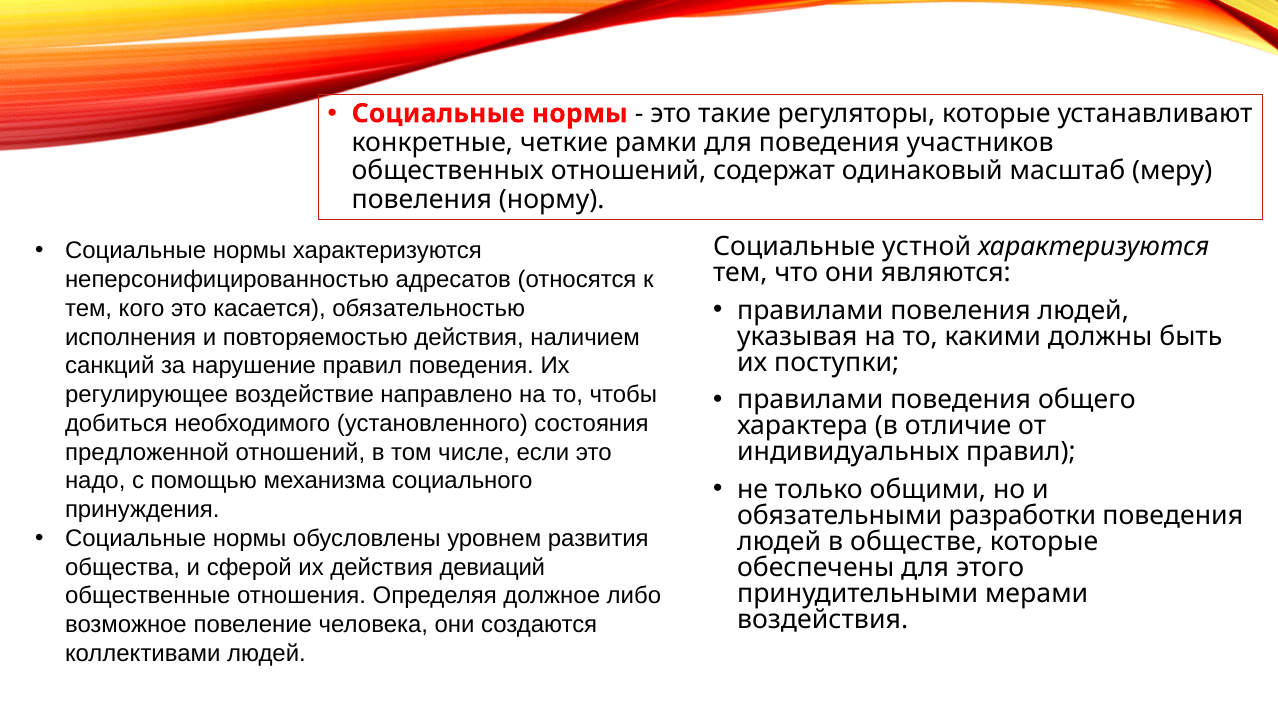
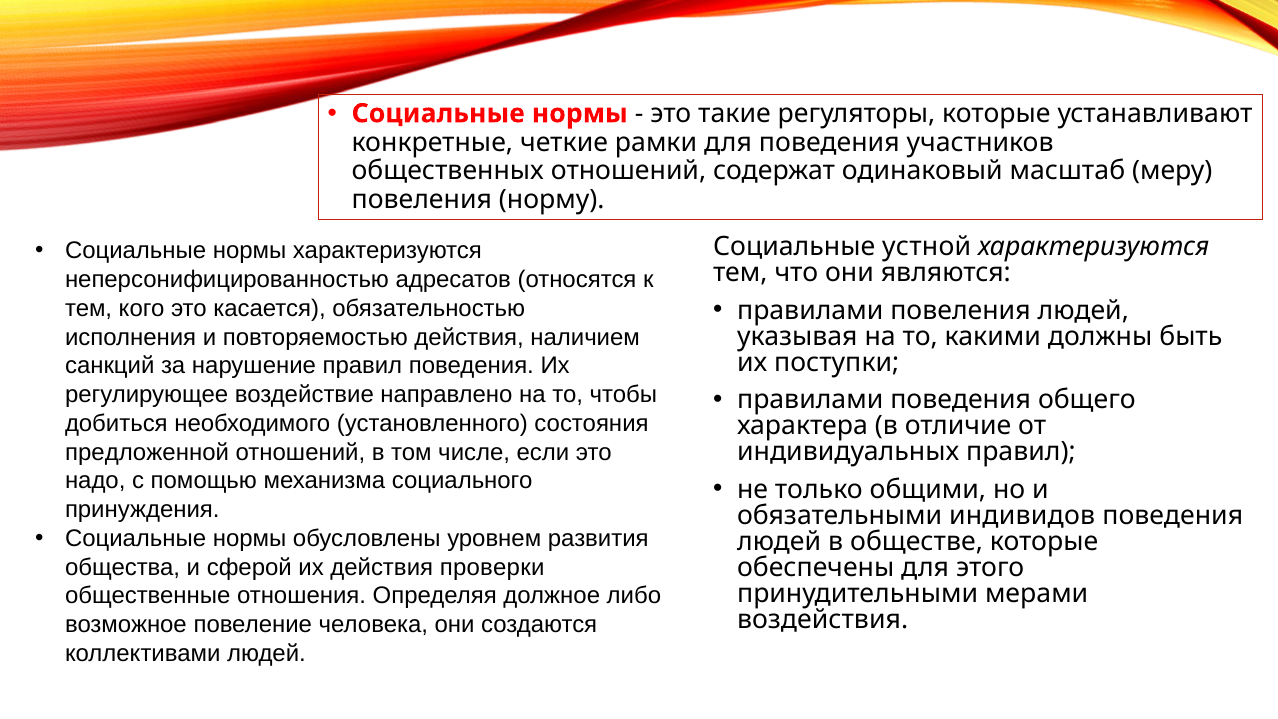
разработки: разработки -> индивидов (1022, 516)
девиаций: девиаций -> проверки (492, 567)
